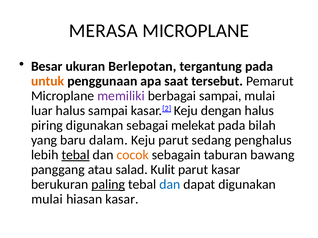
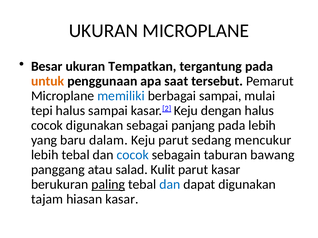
MERASA: MERASA -> UKURAN (103, 31)
Berlepotan: Berlepotan -> Tempatkan (142, 66)
memiliki colour: purple -> blue (121, 96)
luar: luar -> tepi (42, 111)
piring: piring -> cocok (47, 126)
melekat: melekat -> panjang (193, 126)
pada bilah: bilah -> lebih (262, 126)
penghalus: penghalus -> mencukur (263, 140)
tebal underline: present -> none (76, 155)
cocok colour: orange -> blue (133, 155)
mulai: mulai -> tajam (47, 200)
